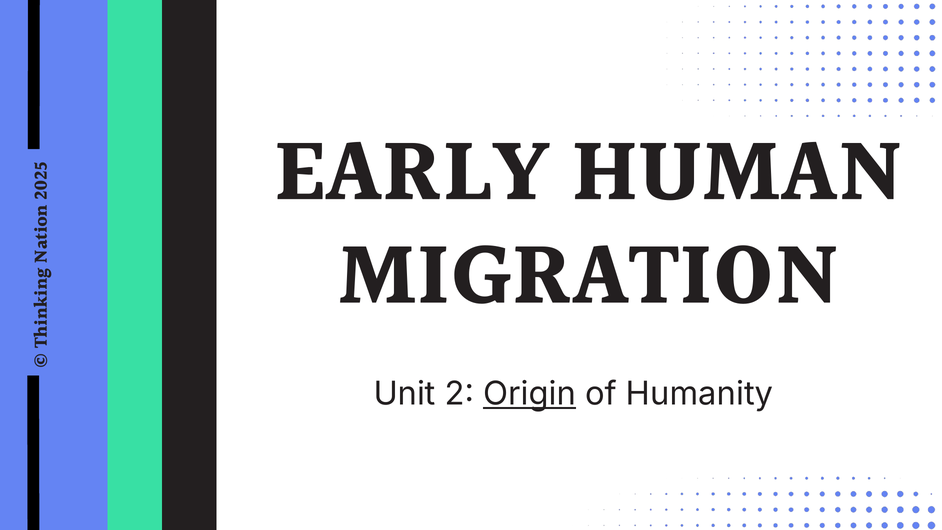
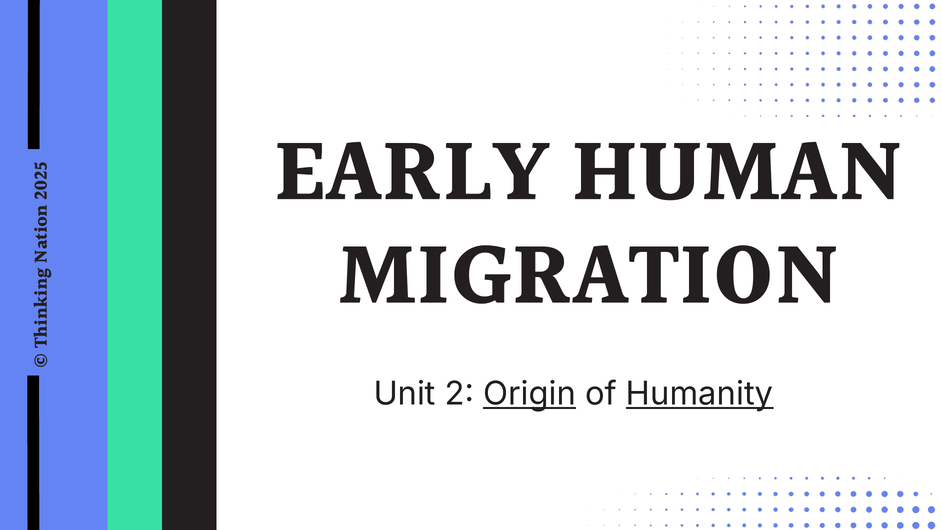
Humanity underline: none -> present (700, 394)
